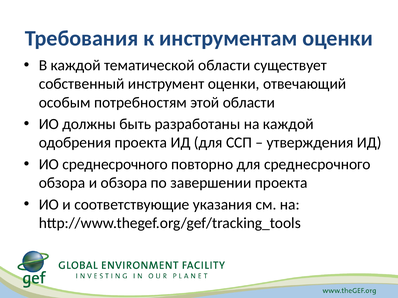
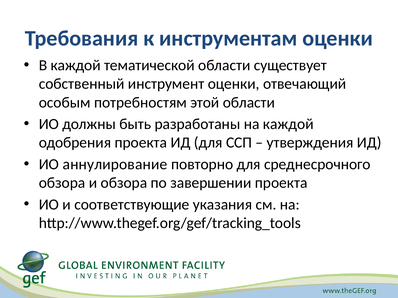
ИО среднесрочного: среднесрочного -> аннулирование (115, 165)
